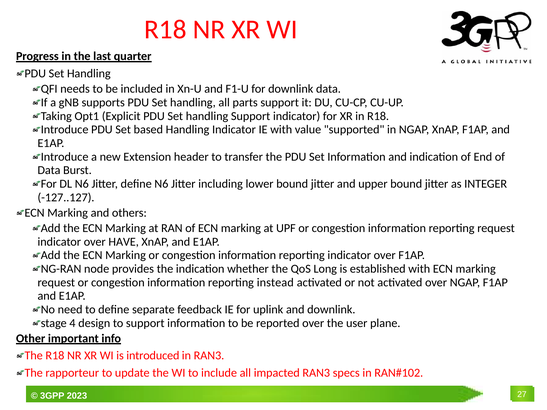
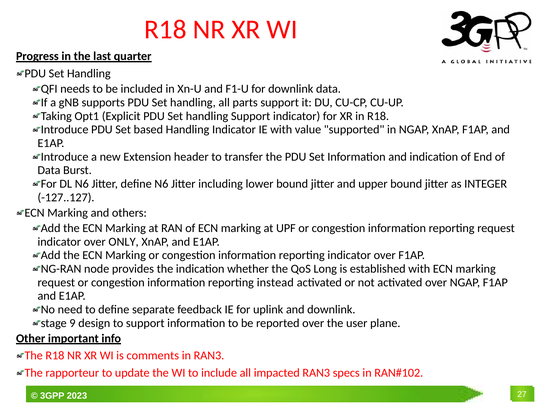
HAVE: HAVE -> ONLY (124, 242)
4: 4 -> 9 (72, 323)
introduced: introduced -> comments (153, 356)
